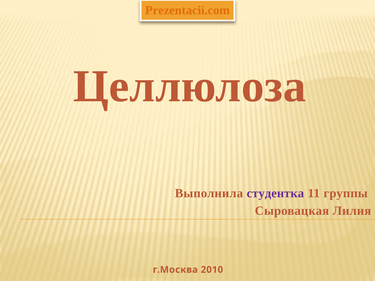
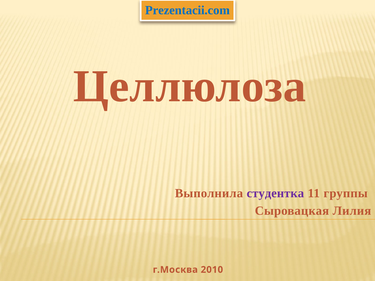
Prezentacii.com colour: orange -> blue (187, 10)
